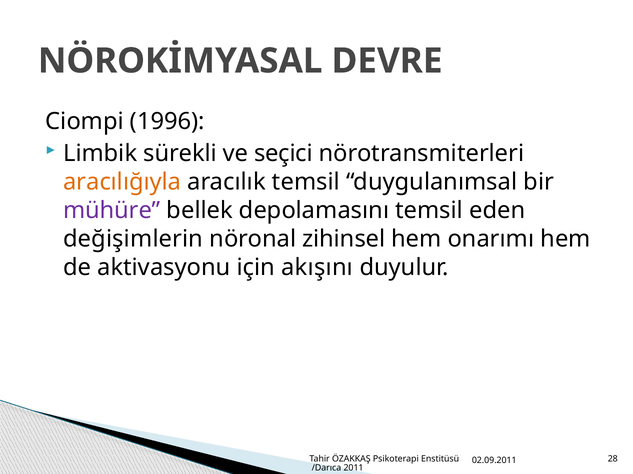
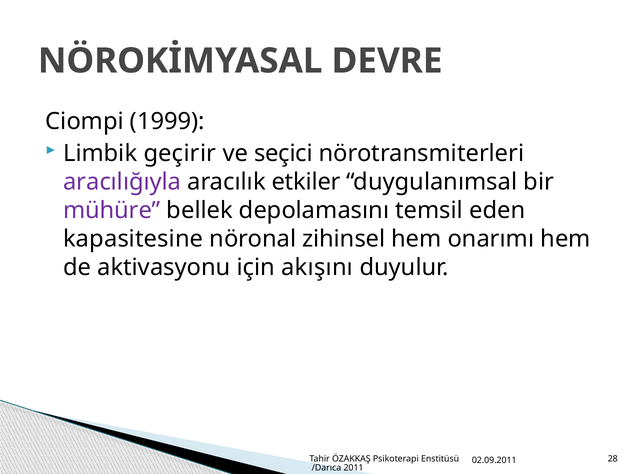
1996: 1996 -> 1999 (167, 122)
sürekli: sürekli -> geçirir (180, 154)
aracılığıyla colour: orange -> purple (122, 182)
aracılık temsil: temsil -> etkiler (306, 182)
değişimlerin: değişimlerin -> kapasitesine (133, 239)
